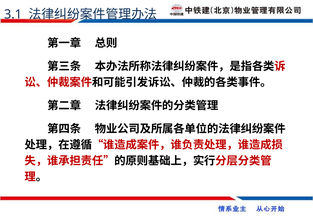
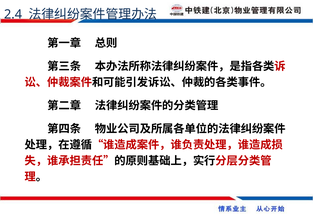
3.1: 3.1 -> 2.4 (13, 14)
